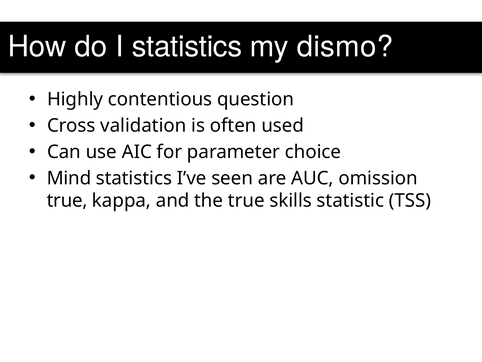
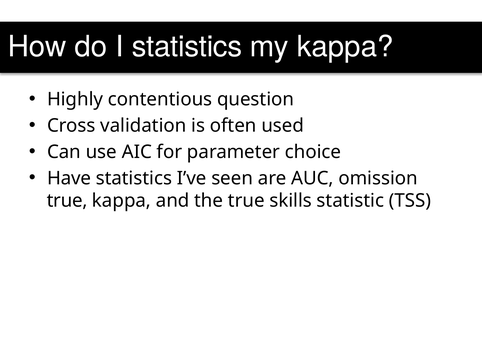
my dismo: dismo -> kappa (345, 47)
Mind: Mind -> Have (69, 178)
